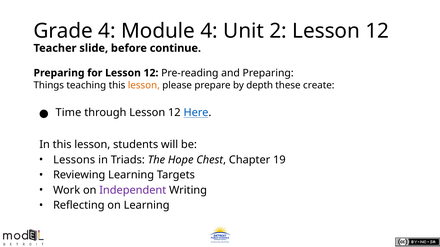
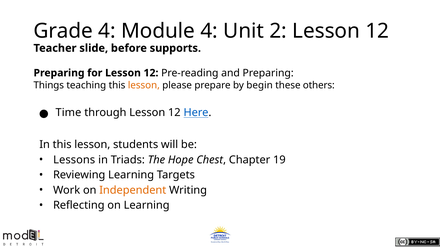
continue: continue -> supports (175, 48)
depth: depth -> begin (260, 85)
create: create -> others (319, 85)
Independent colour: purple -> orange (133, 190)
